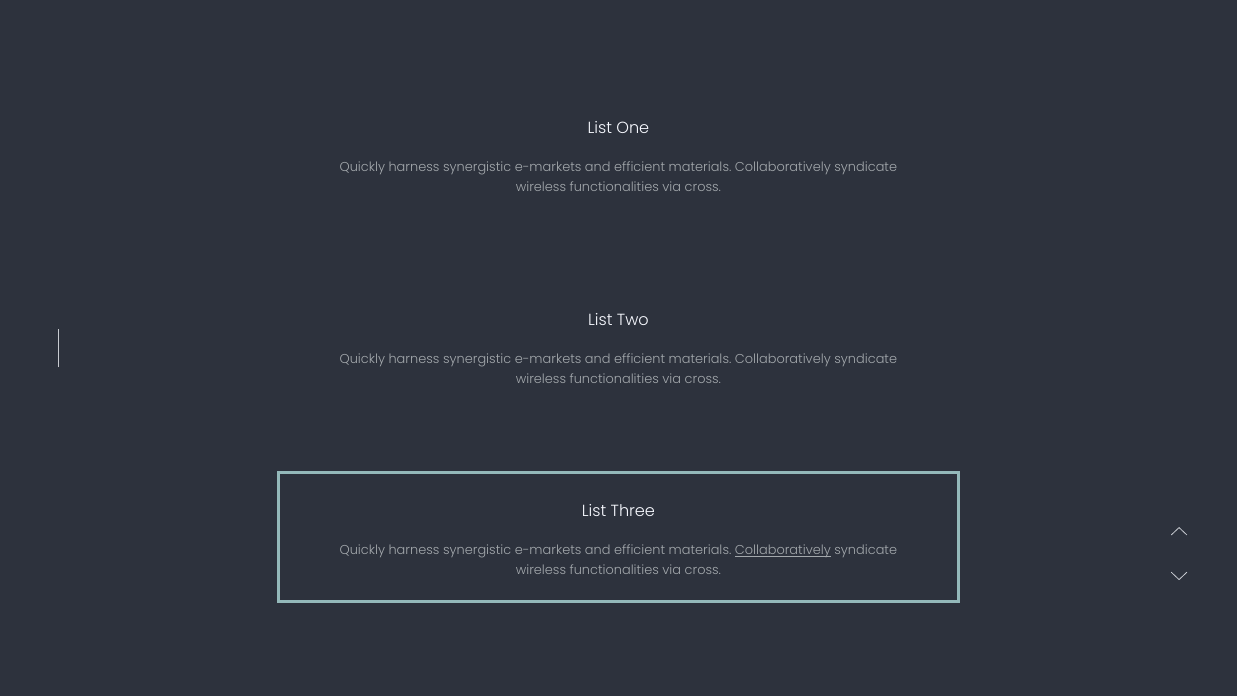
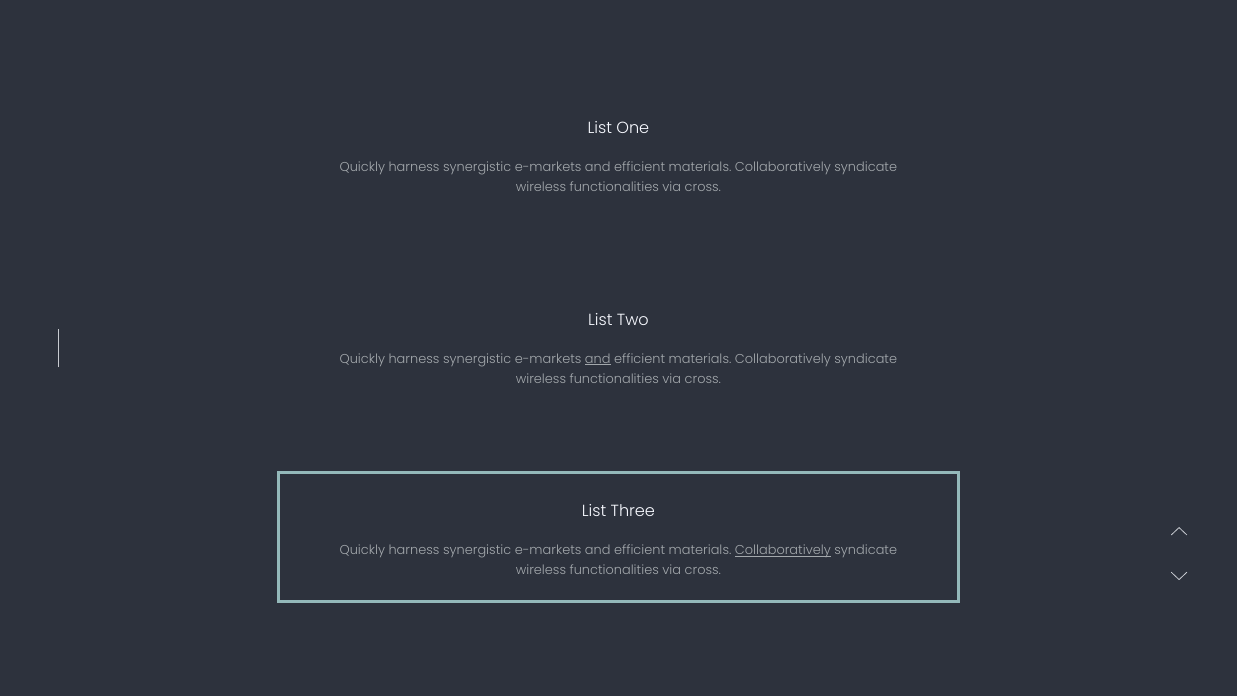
and underline: none -> present (598, 359)
